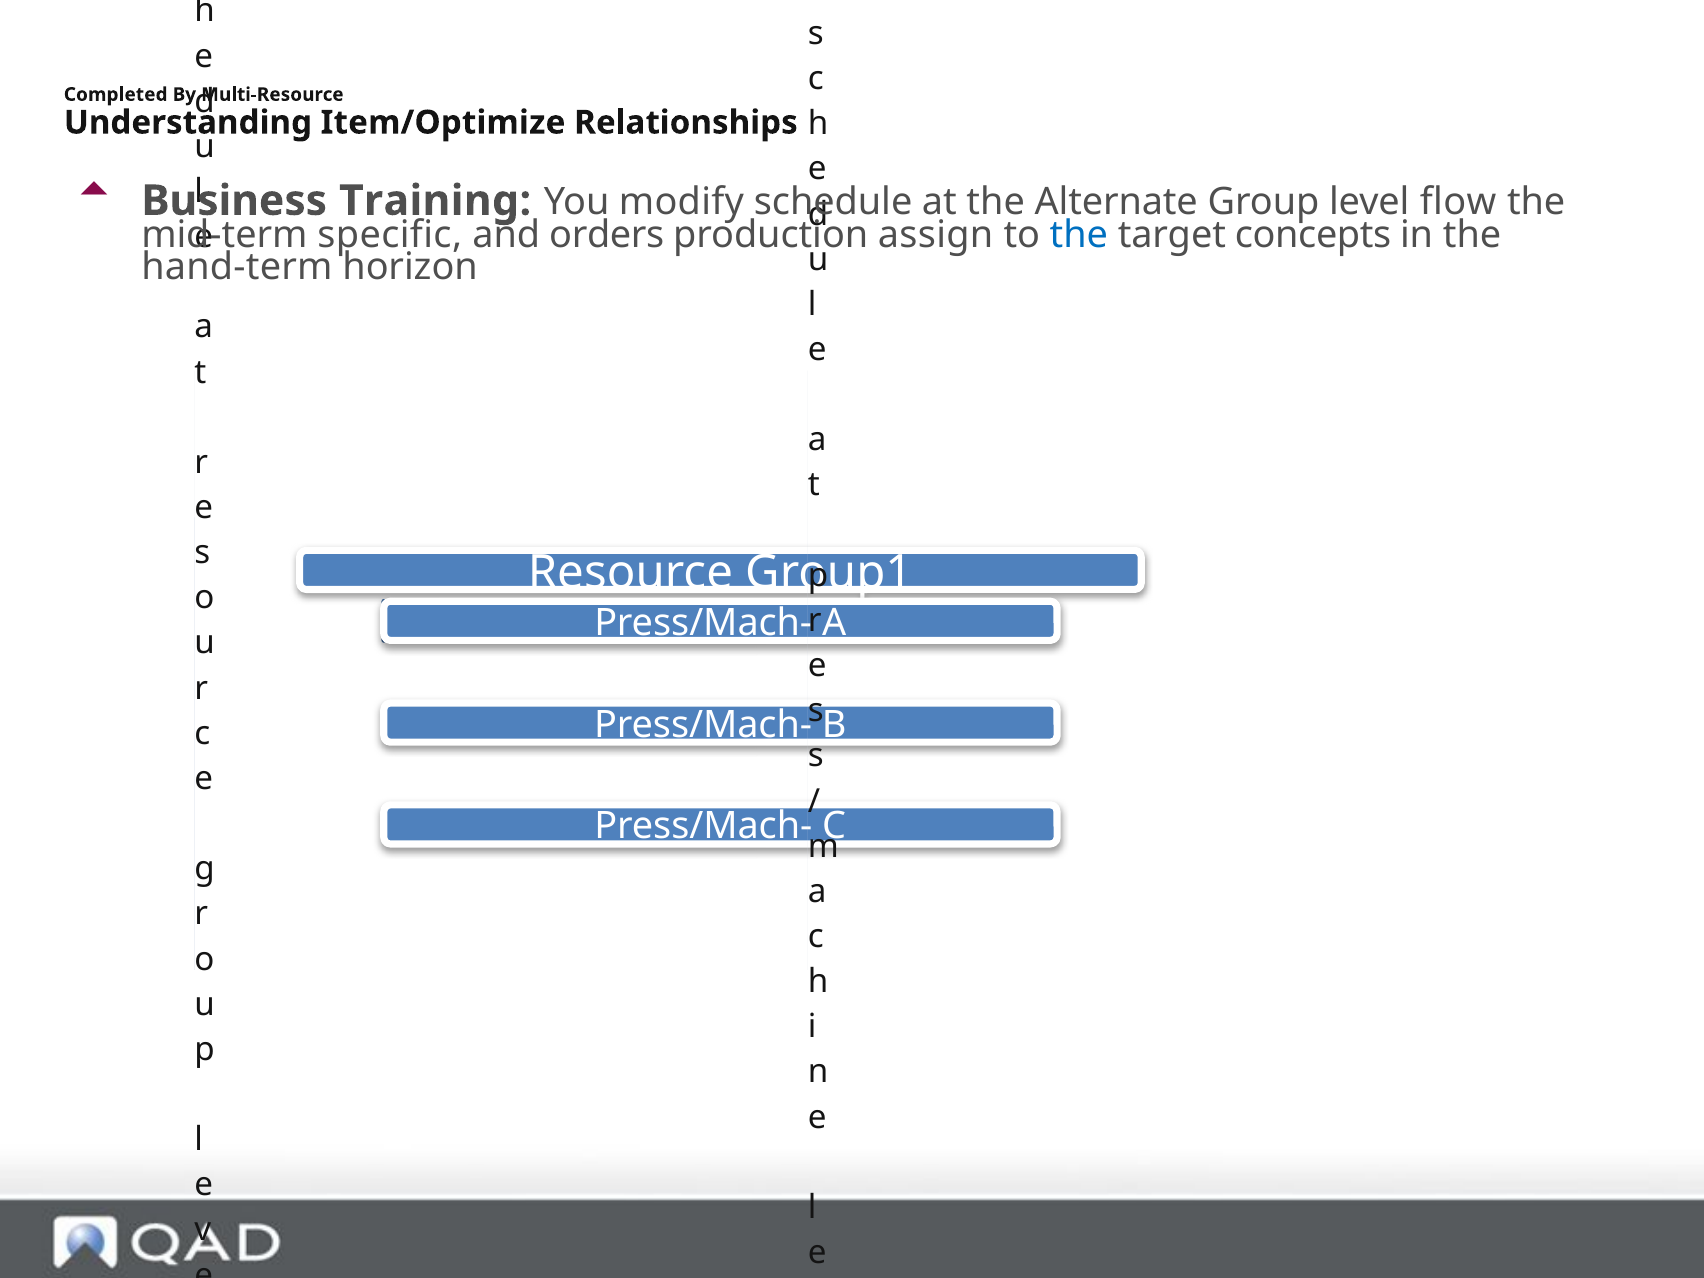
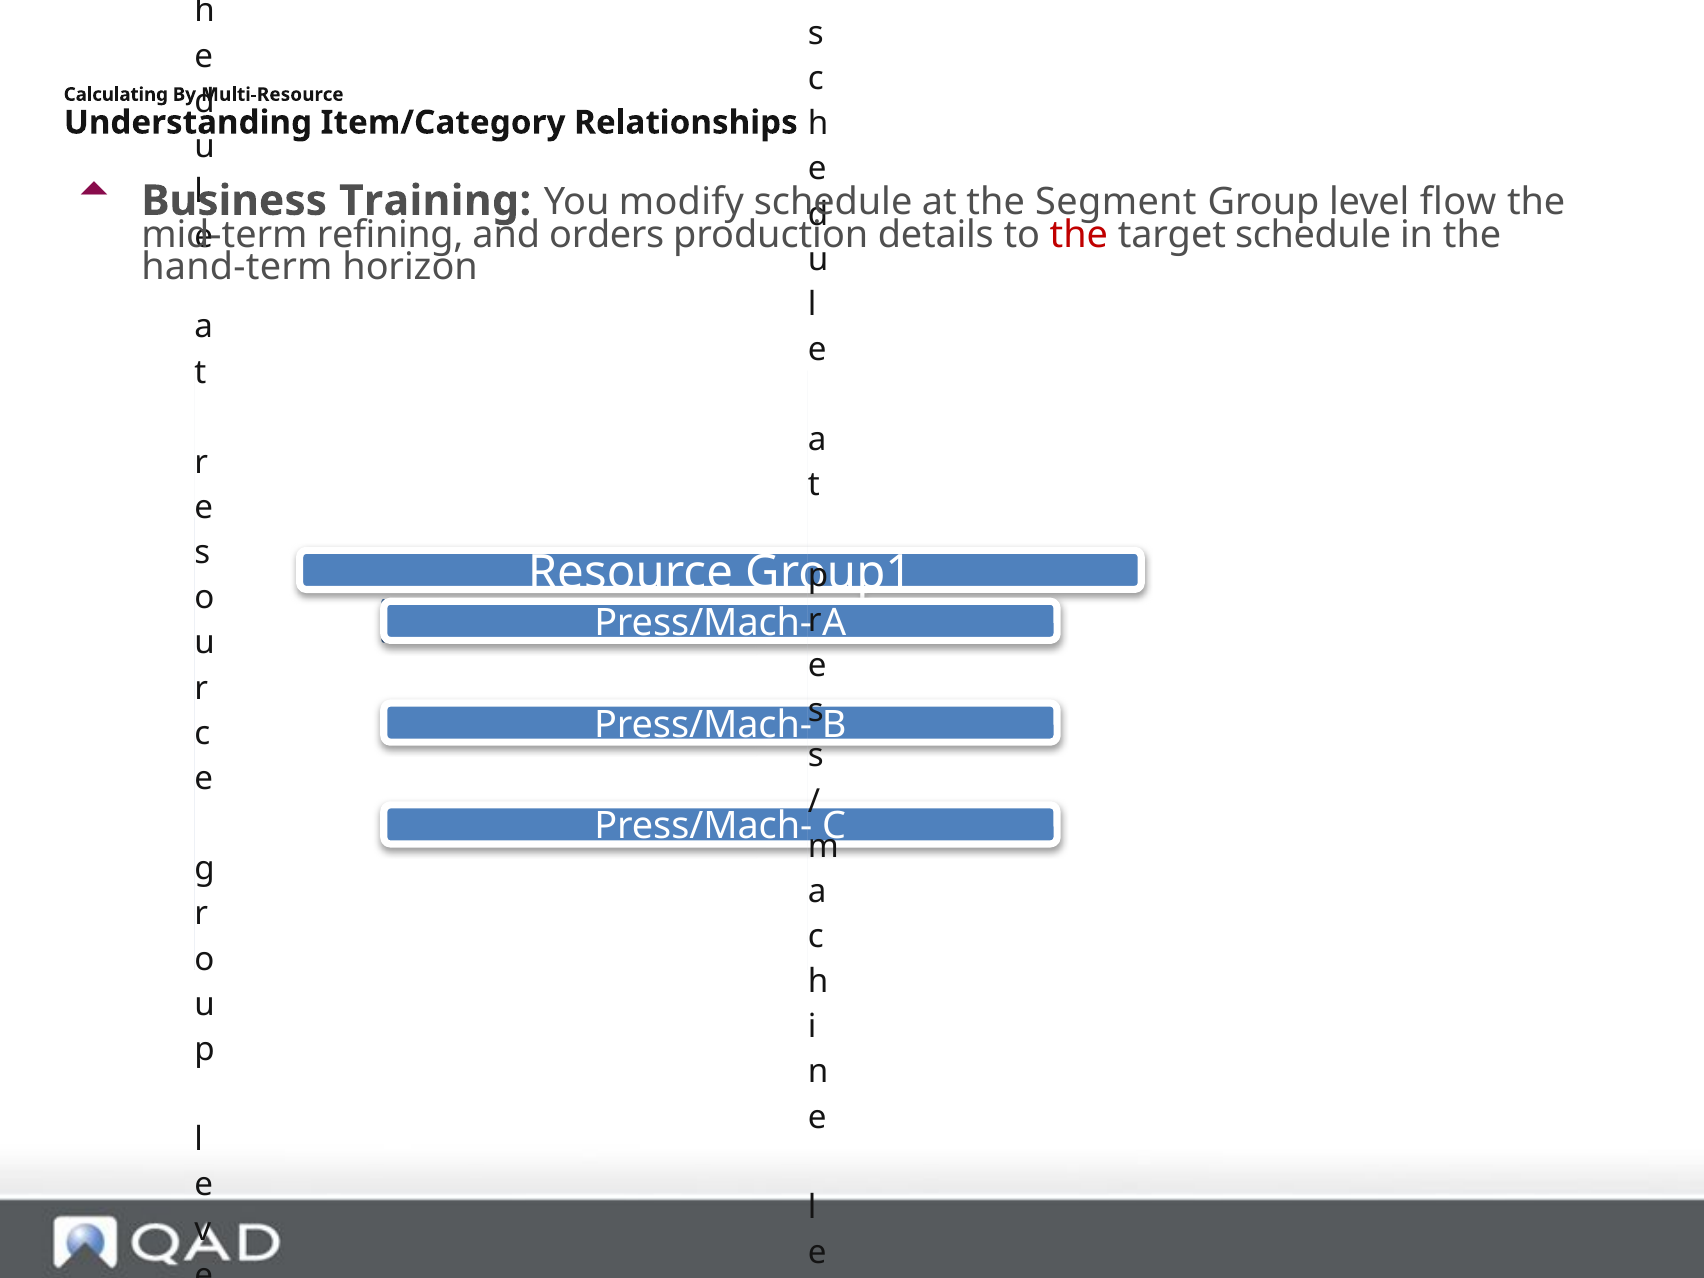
Completed: Completed -> Calculating (116, 95)
Item/Optimize: Item/Optimize -> Item/Category (443, 123)
Alternate: Alternate -> Segment (1116, 202)
specific: specific -> refining (390, 235)
assign: assign -> details (936, 235)
the colour: blue -> red (1079, 235)
target concepts: concepts -> schedule (1313, 235)
